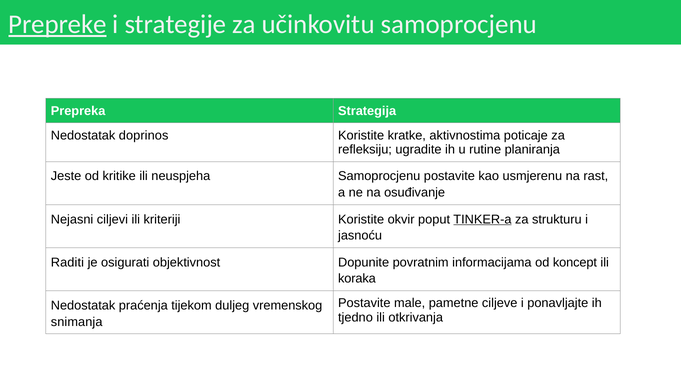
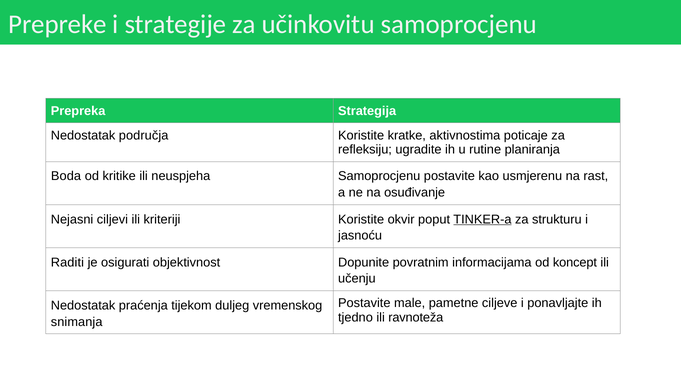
Prepreke underline: present -> none (57, 24)
doprinos: doprinos -> područja (144, 135)
Jeste: Jeste -> Boda (66, 176)
koraka: koraka -> učenju (357, 279)
otkrivanja: otkrivanja -> ravnoteža (416, 318)
